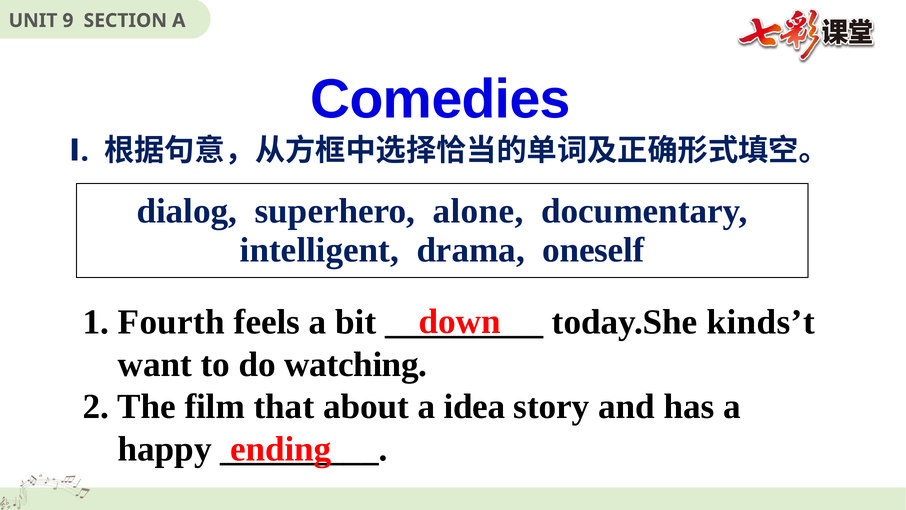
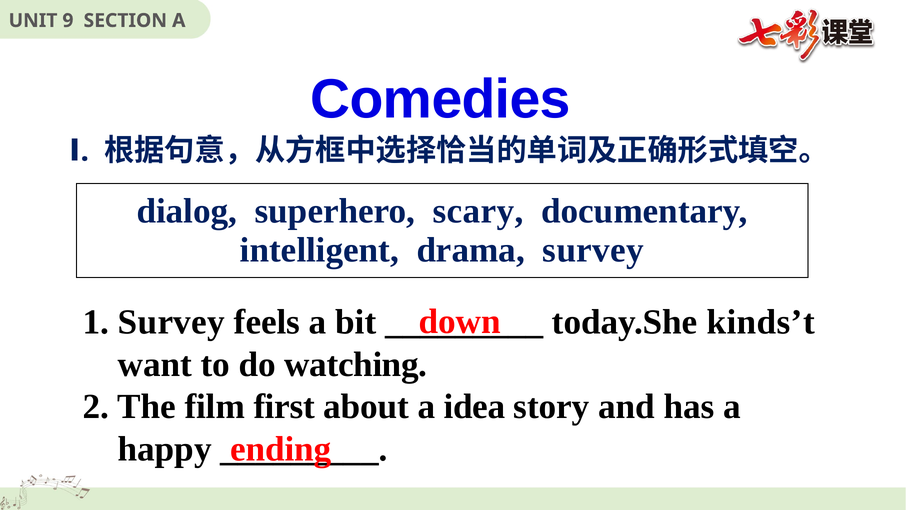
alone: alone -> scary (478, 211)
drama oneself: oneself -> survey (593, 250)
1 Fourth: Fourth -> Survey (171, 322)
that: that -> first (284, 406)
